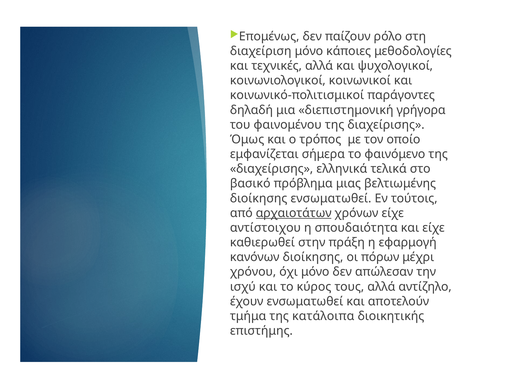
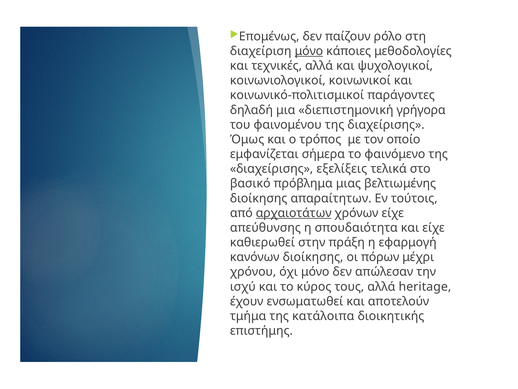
μόνο underline: none -> present (309, 51)
ελληνικά: ελληνικά -> εξελίξεις (342, 169)
διοίκησης ενσωματωθεί: ενσωματωθεί -> απαραίτητων (331, 198)
αντίστοιχου: αντίστοιχου -> απεύθυνσης (265, 227)
αντίζηλο: αντίζηλο -> heritage (425, 286)
